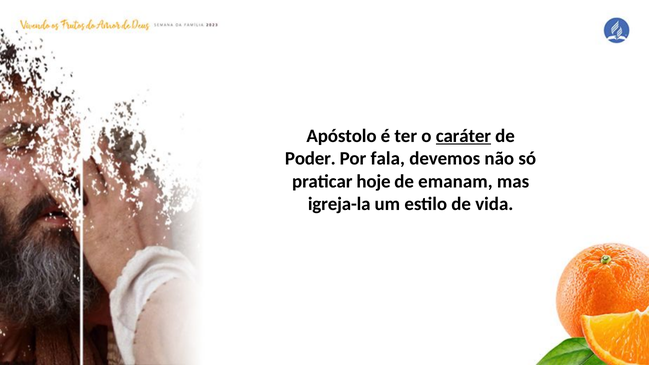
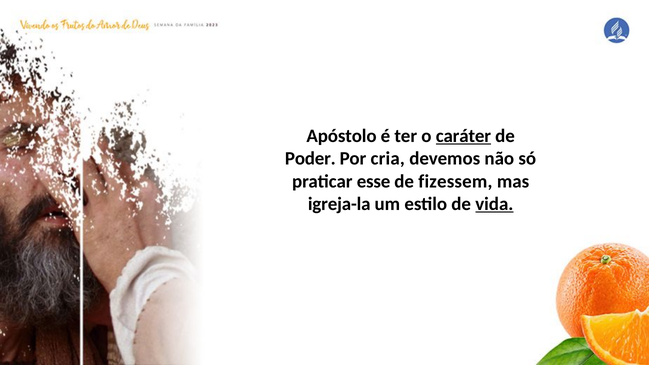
fala: fala -> cria (388, 159)
hoje: hoje -> esse (374, 181)
emanam: emanam -> fizessem (455, 181)
vida underline: none -> present (494, 204)
